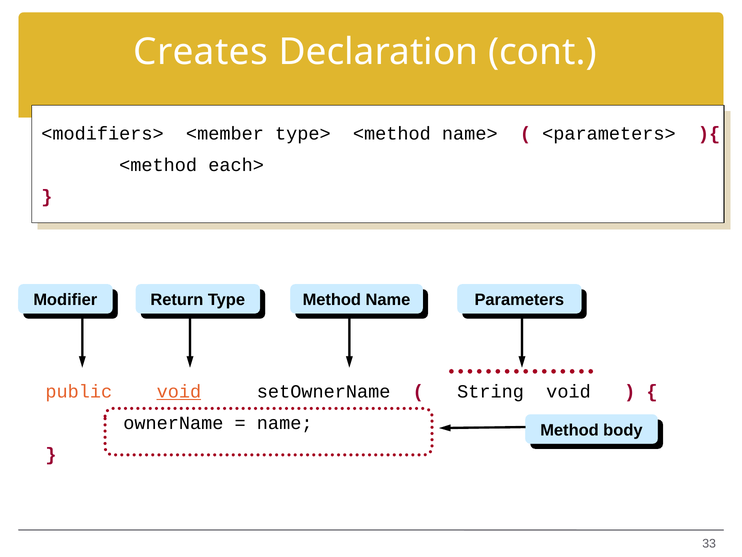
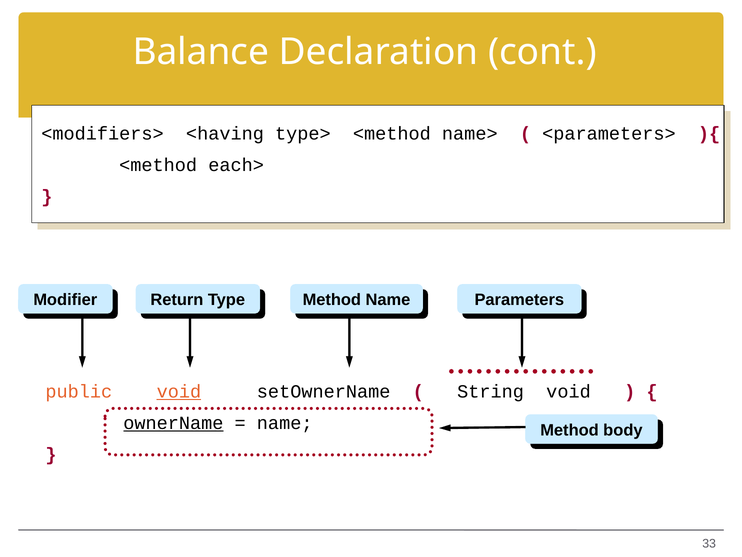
Creates: Creates -> Balance (201, 52)
<member: <member -> <having (225, 134)
ownerName underline: none -> present (173, 423)
